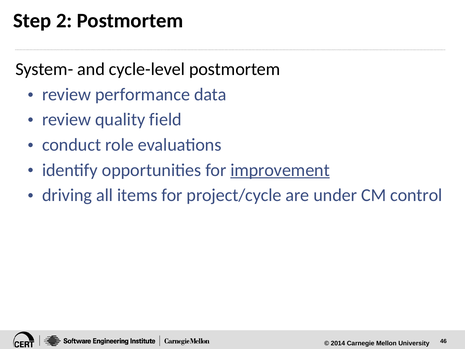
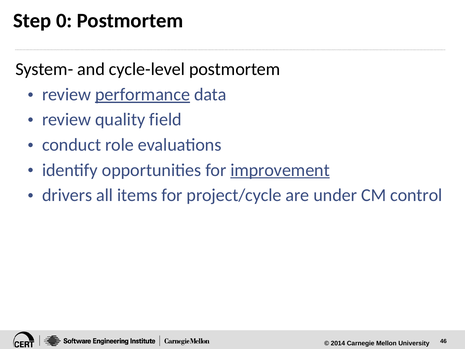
2: 2 -> 0 (64, 21)
performance underline: none -> present (143, 94)
driving: driving -> drivers (67, 195)
